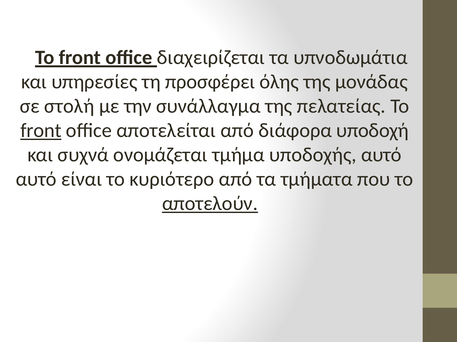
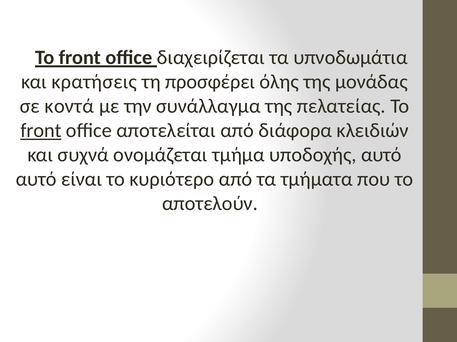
υπηρεσίες: υπηρεσίες -> κρατήσεις (94, 82)
στολή: στολή -> κοντά (69, 106)
υποδοχή: υποδοχή -> κλειδιών (373, 131)
αποτελούν underline: present -> none (210, 204)
